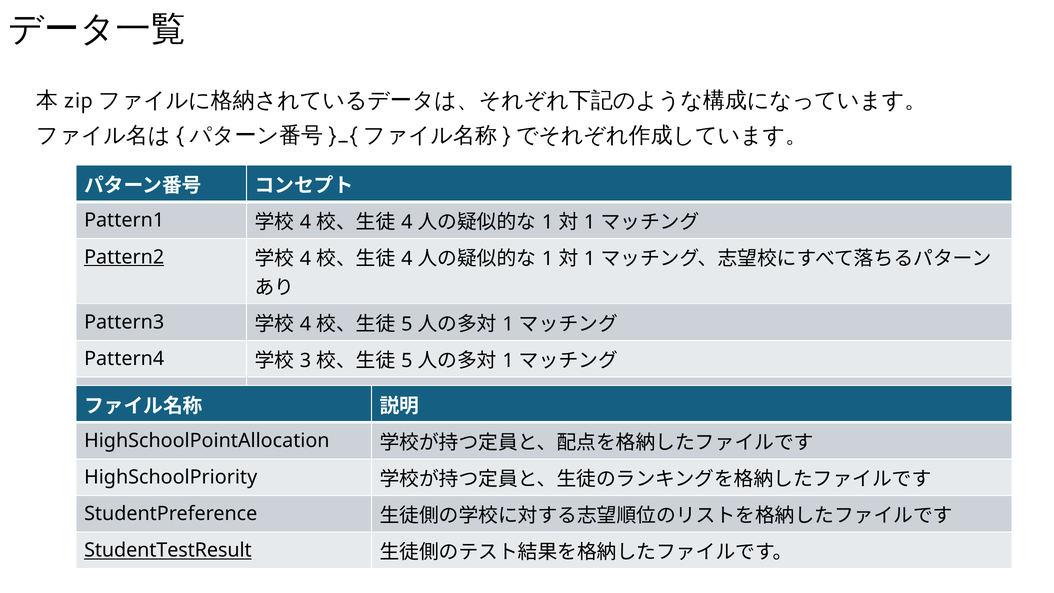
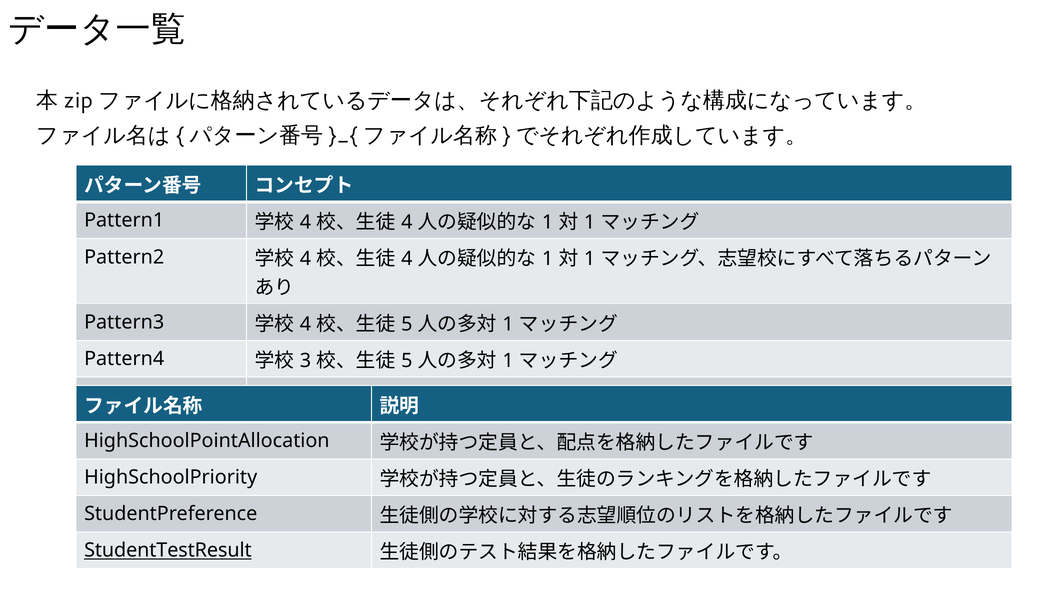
Pattern2 underline: present -> none (124, 257)
